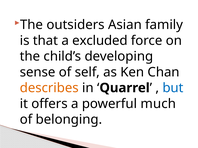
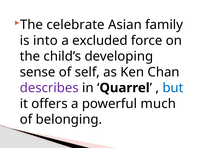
outsiders: outsiders -> celebrate (76, 25)
that: that -> into (45, 41)
describes colour: orange -> purple (49, 88)
